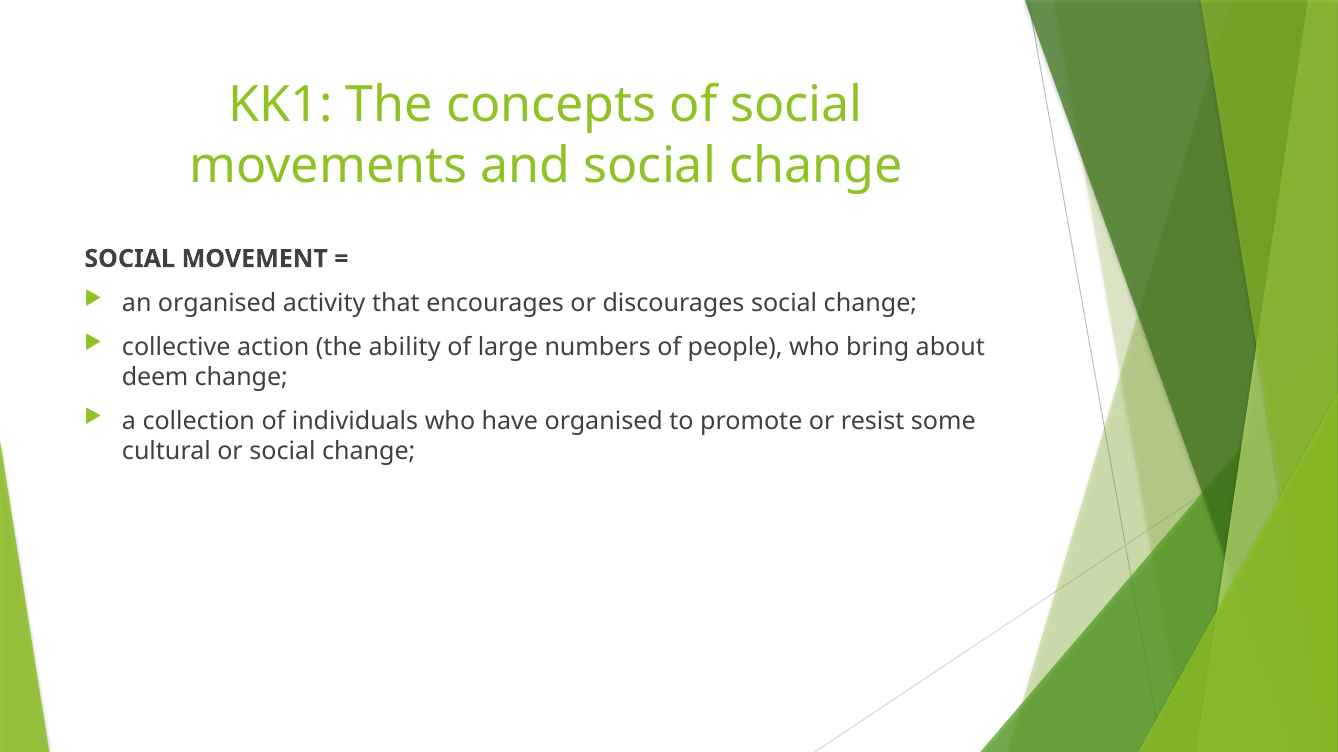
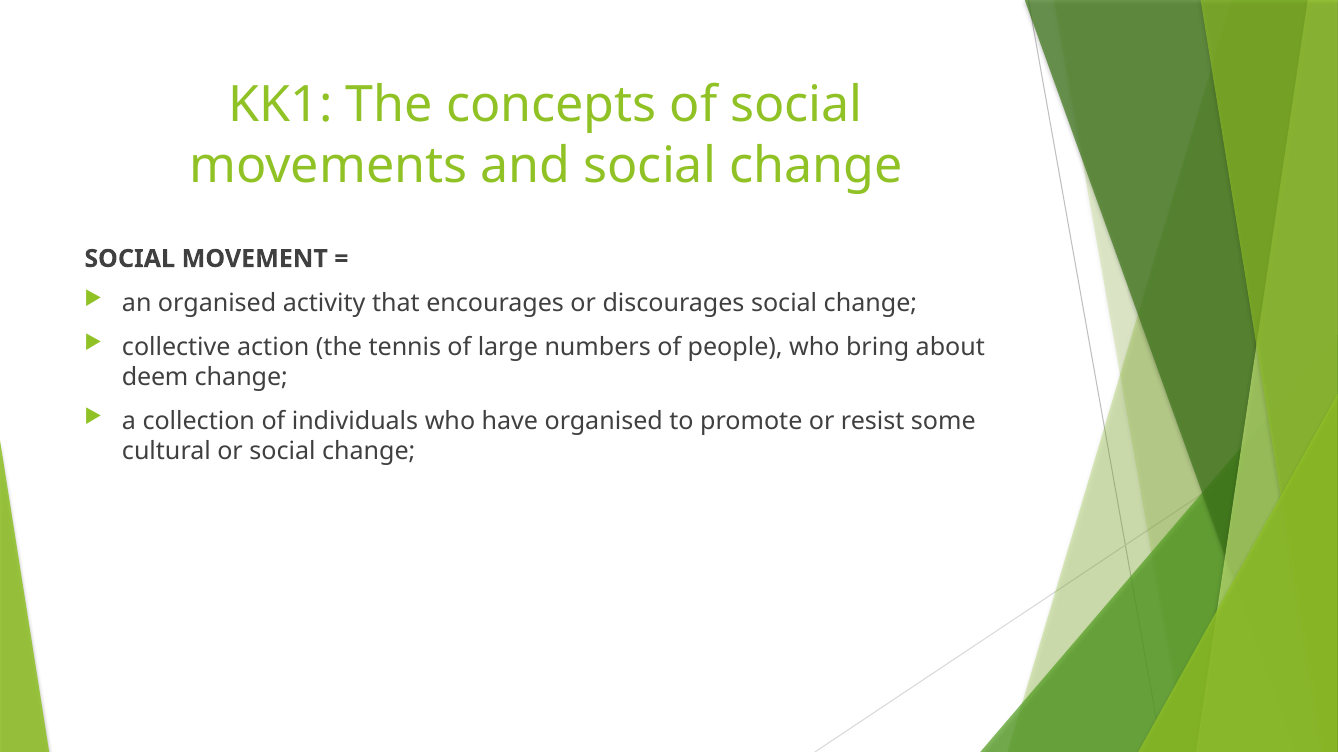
ability: ability -> tennis (405, 347)
